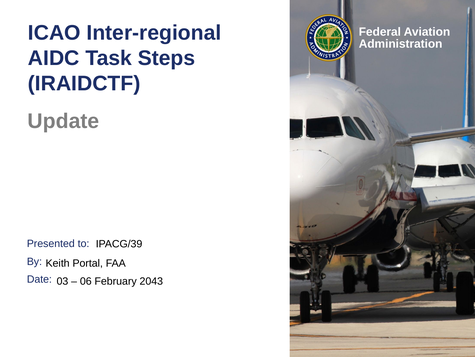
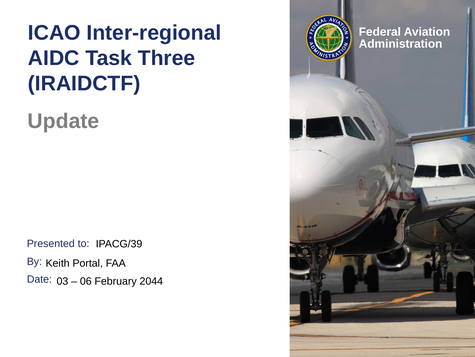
Steps: Steps -> Three (167, 58)
2043: 2043 -> 2044 (151, 281)
